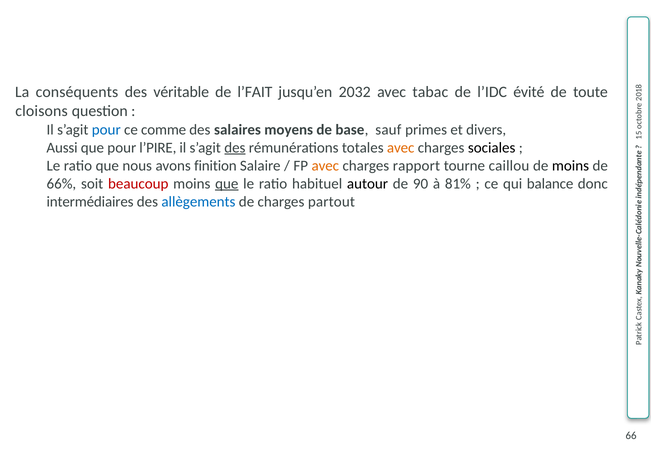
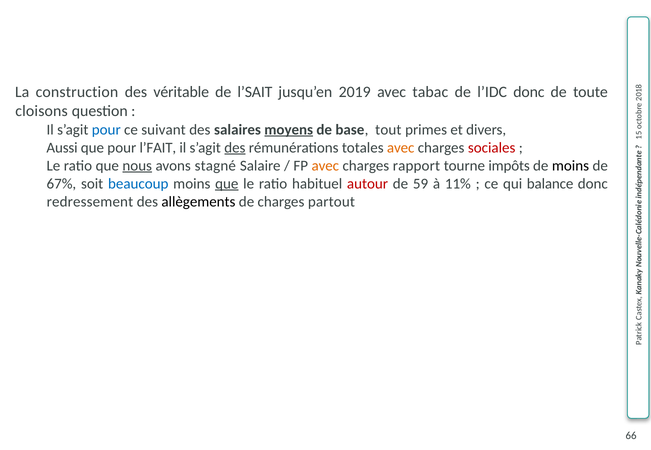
conséquents: conséquents -> construction (77, 92)
l’FAIT: l’FAIT -> l’SAIT (255, 92)
2032: 2032 -> 2019 (355, 92)
l’IDC évité: évité -> donc (529, 92)
comme: comme -> suivant (164, 130)
moyens underline: none -> present (289, 130)
sauf: sauf -> tout (388, 130)
l’PIRE: l’PIRE -> l’FAIT (158, 148)
sociales colour: black -> red (492, 148)
nous underline: none -> present (137, 166)
finition: finition -> stagné (215, 166)
caillou: caillou -> impôts (509, 166)
66%: 66% -> 67% (61, 184)
beaucoup colour: red -> blue (138, 184)
autour colour: black -> red (368, 184)
90: 90 -> 59 (421, 184)
81%: 81% -> 11% (458, 184)
intermédiaires: intermédiaires -> redressement (90, 202)
allègements colour: blue -> black (198, 202)
